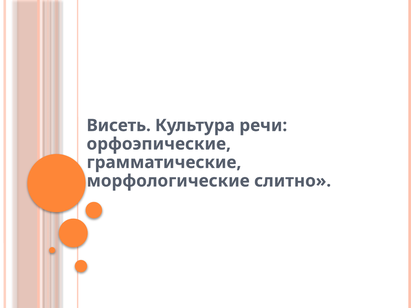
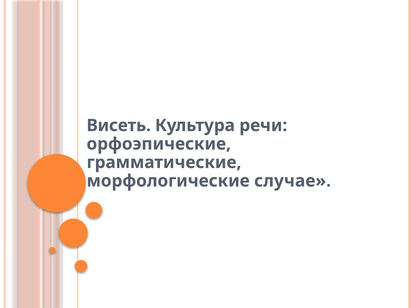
слитно: слитно -> случае (293, 181)
